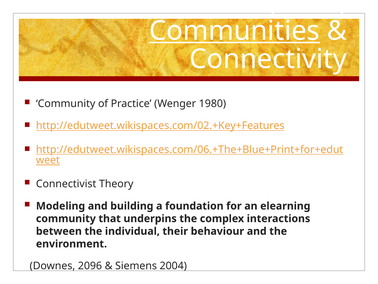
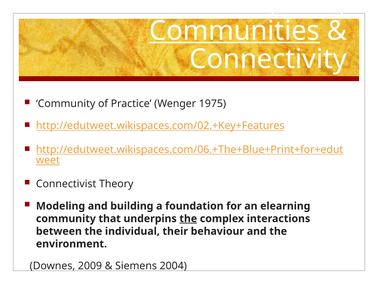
1980: 1980 -> 1975 (212, 103)
the underline: none -> present (188, 218)
2096: 2096 -> 2009 (90, 266)
